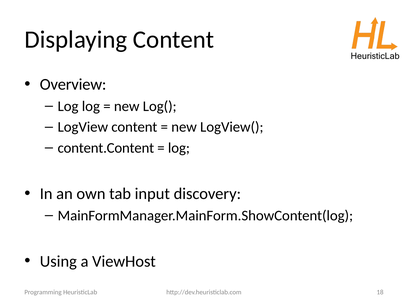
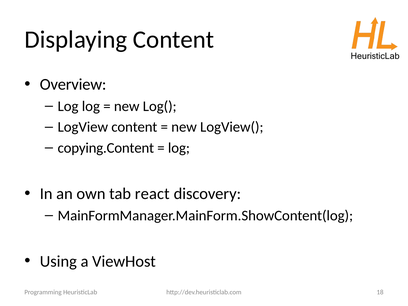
content.Content: content.Content -> copying.Content (106, 148)
input: input -> react (152, 194)
